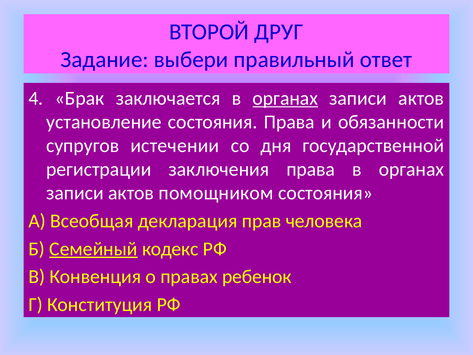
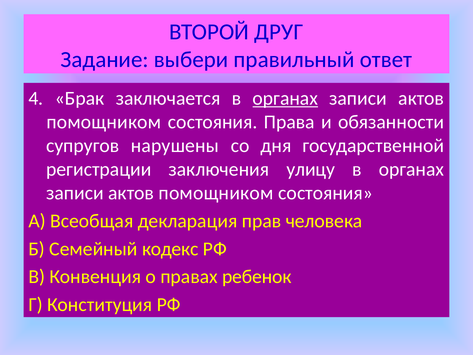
установление: установление -> помощником (104, 122)
истечении: истечении -> нарушены (175, 146)
заключения права: права -> улицу (311, 169)
Семейный underline: present -> none (93, 249)
